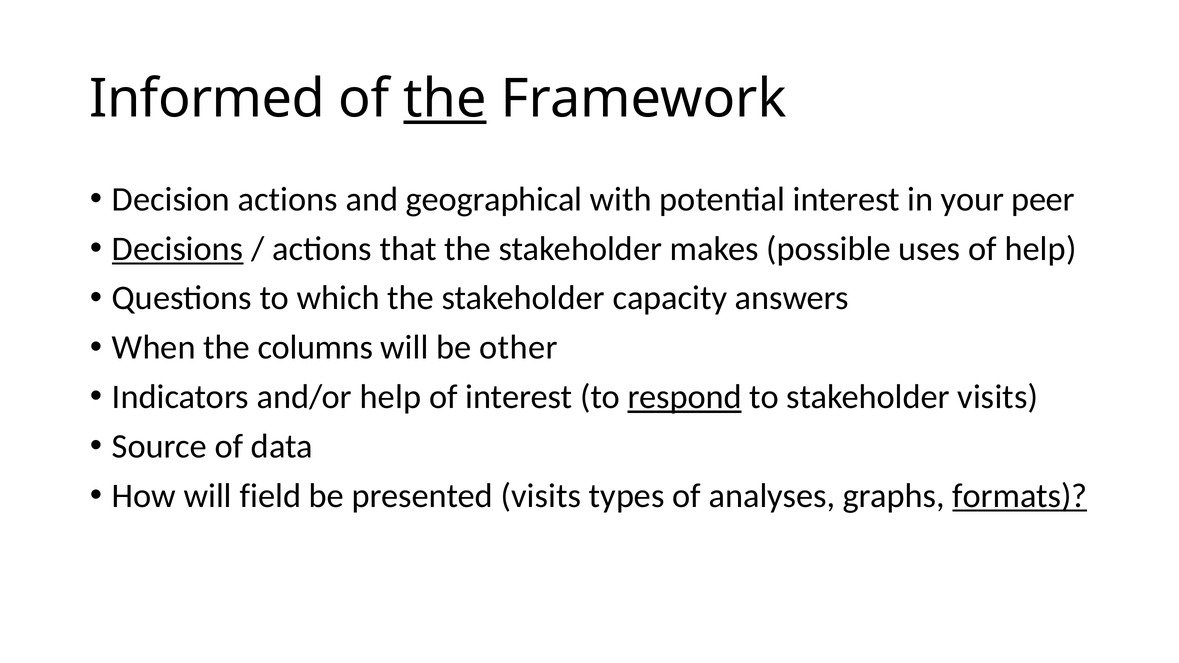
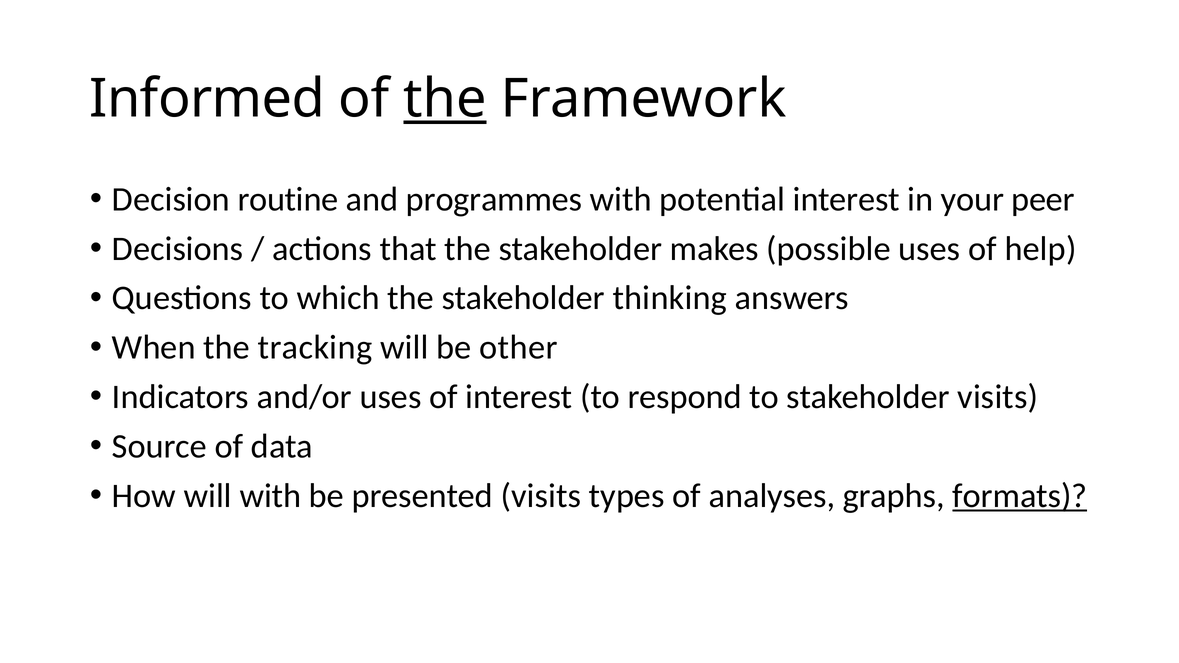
Decision actions: actions -> routine (288, 199)
geographical: geographical -> programmes (494, 199)
Decisions underline: present -> none (178, 249)
capacity: capacity -> thinking (670, 298)
columns: columns -> tracking (315, 348)
and/or help: help -> uses (391, 397)
respond underline: present -> none (685, 397)
will field: field -> with (270, 496)
